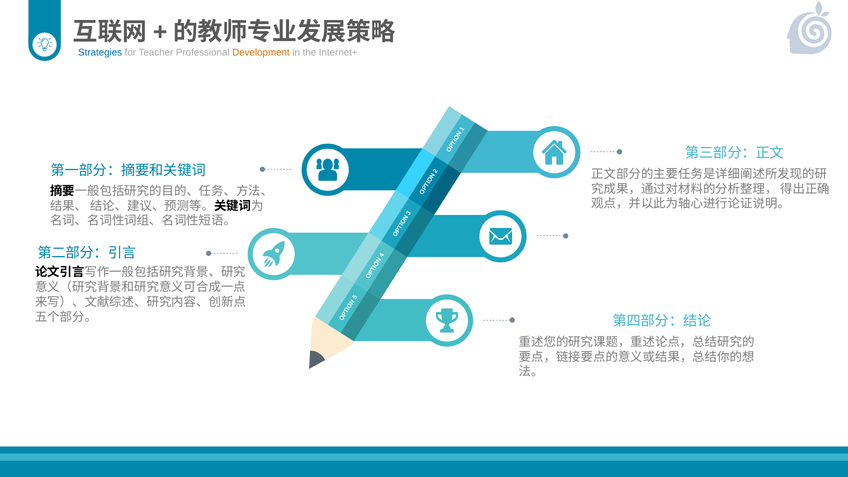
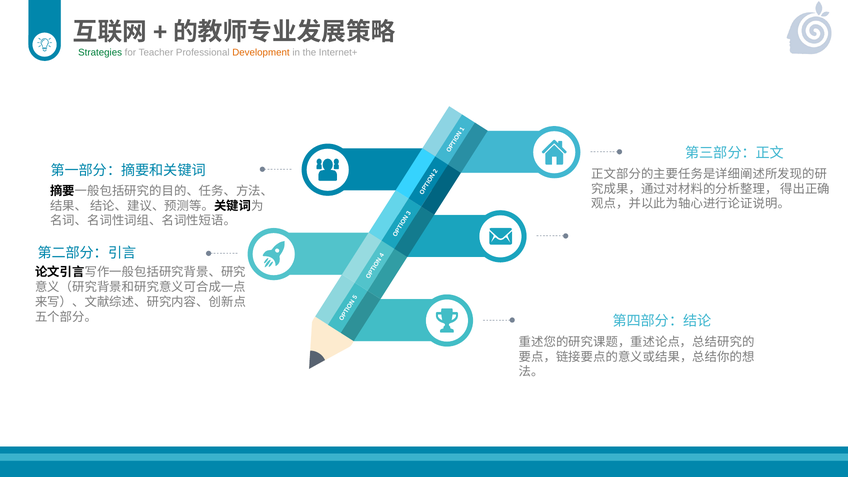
Strategies colour: blue -> green (100, 52)
